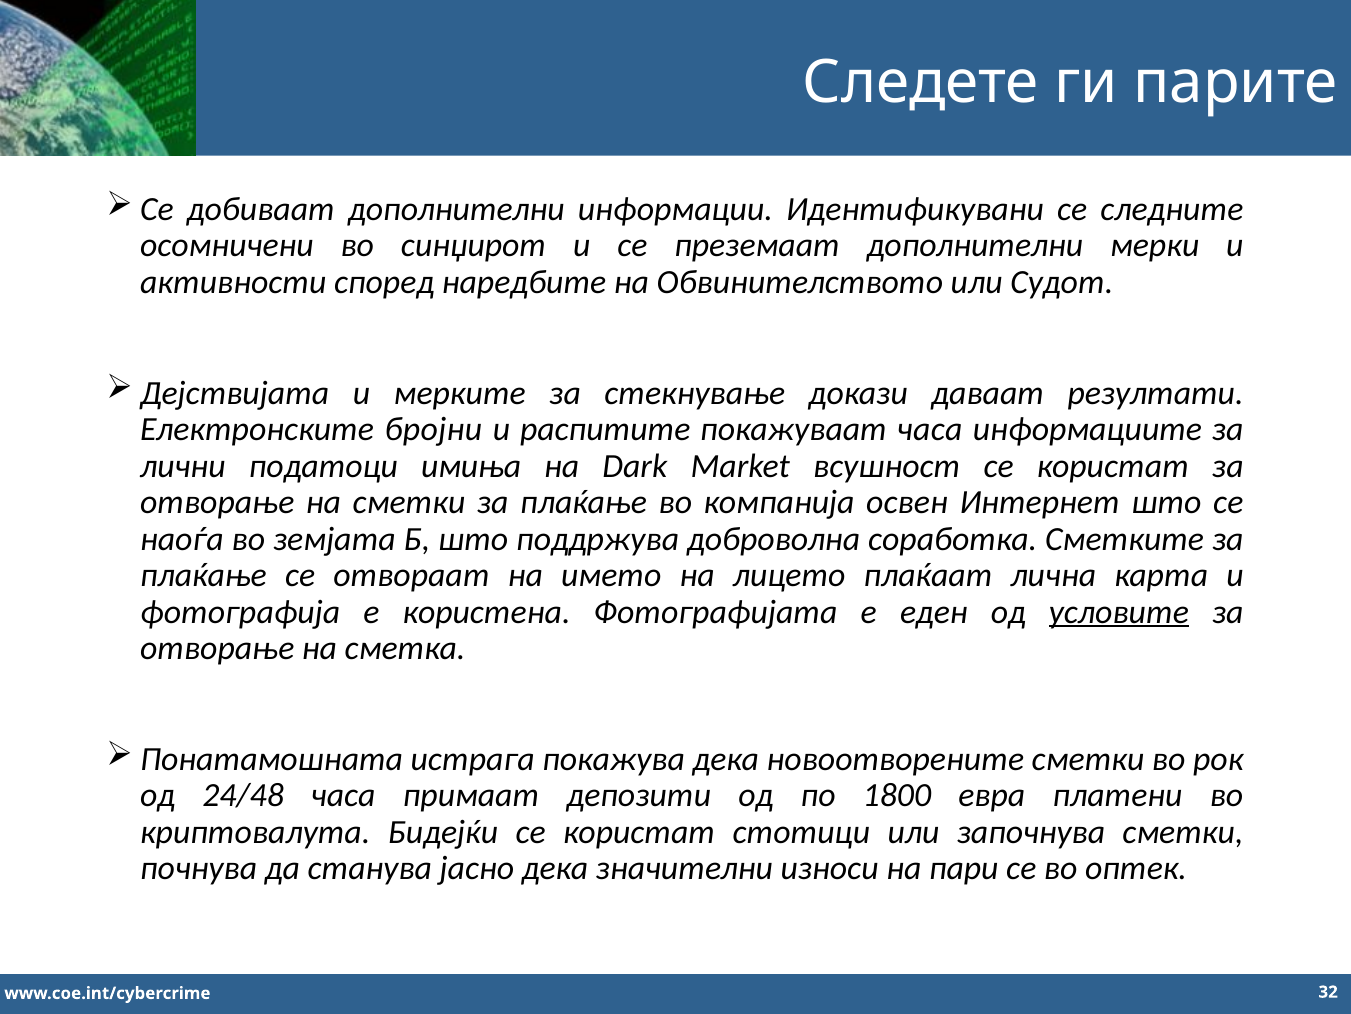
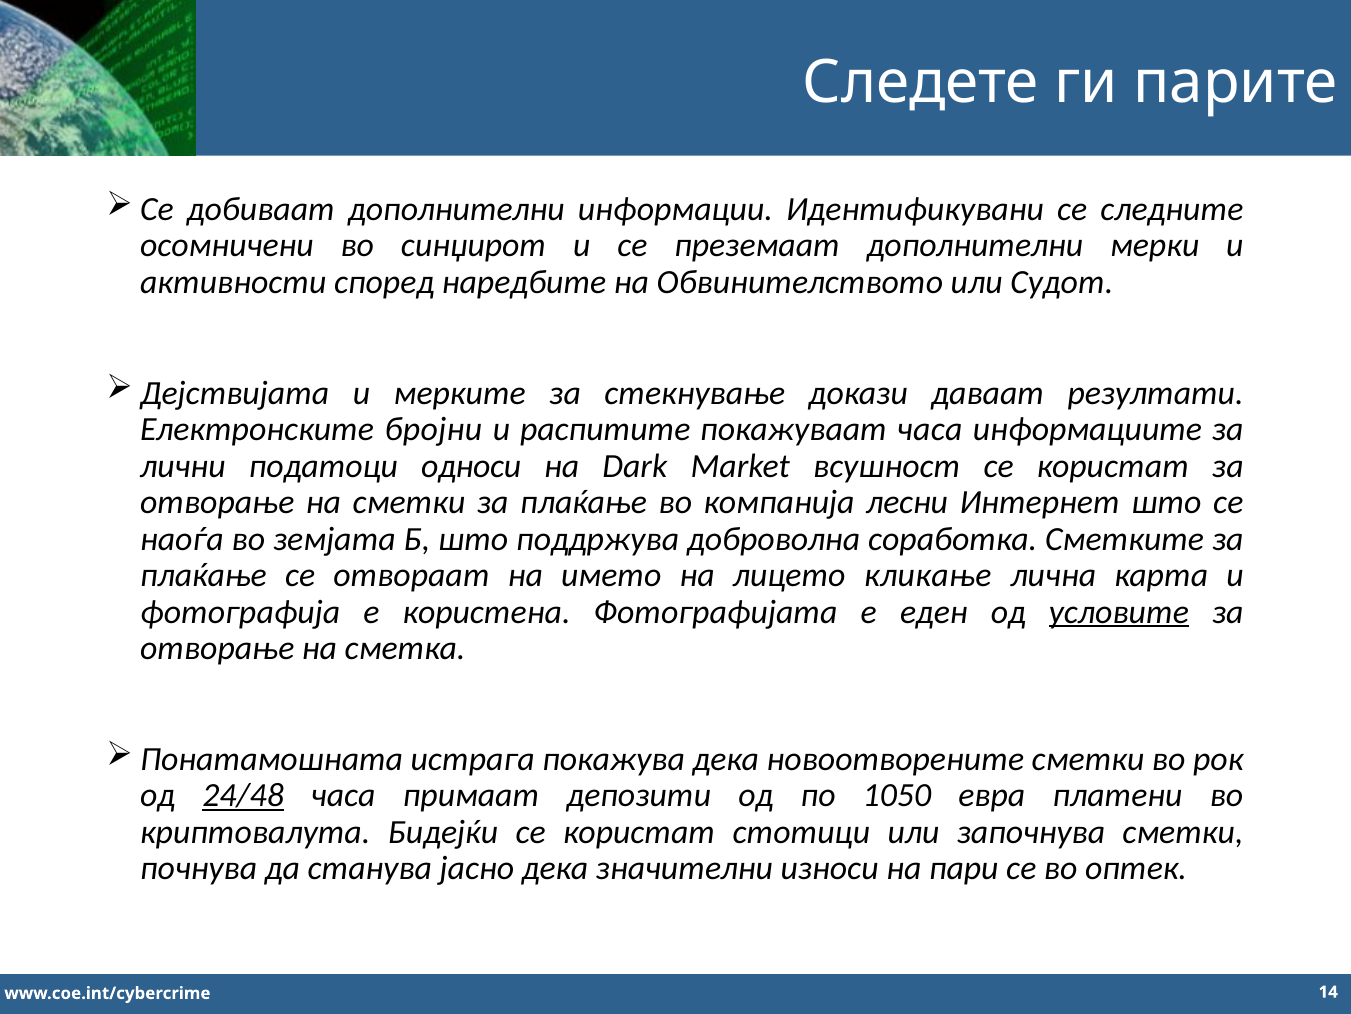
имиња: имиња -> односи (471, 466)
освен: освен -> лесни (907, 502)
плаќаат: плаќаат -> кликање (928, 575)
24/48 underline: none -> present (243, 795)
1800: 1800 -> 1050 (897, 795)
32: 32 -> 14 (1328, 991)
